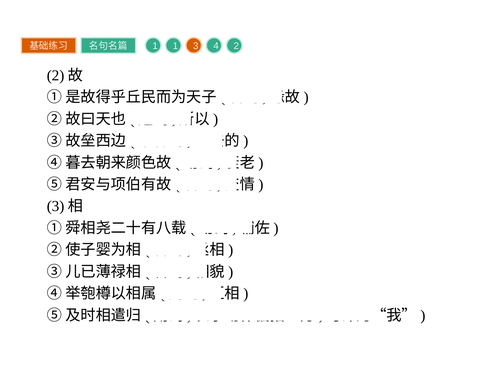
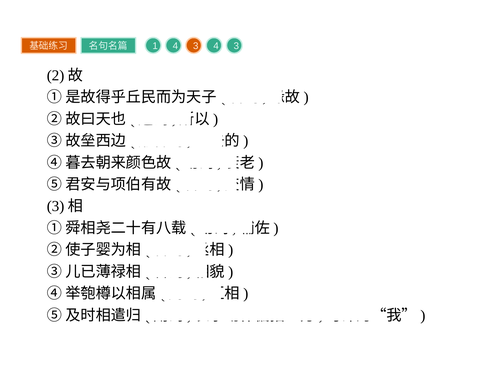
1 1: 1 -> 4 (175, 46)
3 4 2: 2 -> 3 (236, 46)
